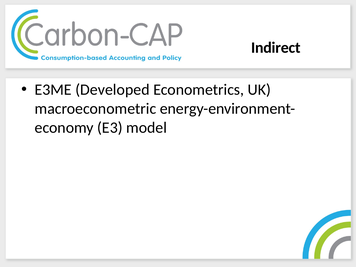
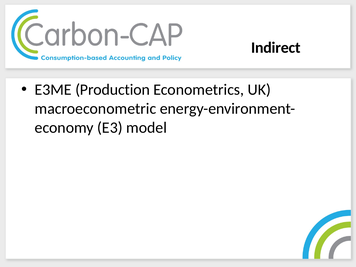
Developed: Developed -> Production (113, 90)
